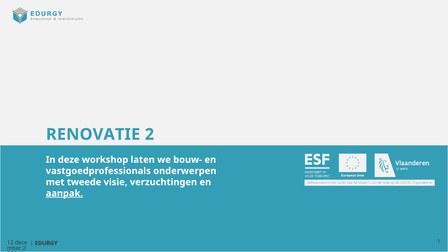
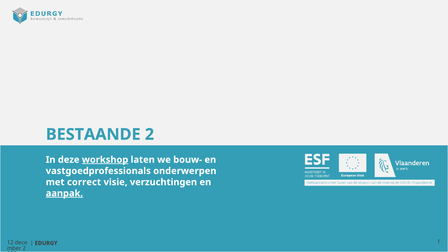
RENOVATIE: RENOVATIE -> BESTAANDE (93, 134)
workshop underline: none -> present (105, 160)
tweede: tweede -> correct (84, 182)
